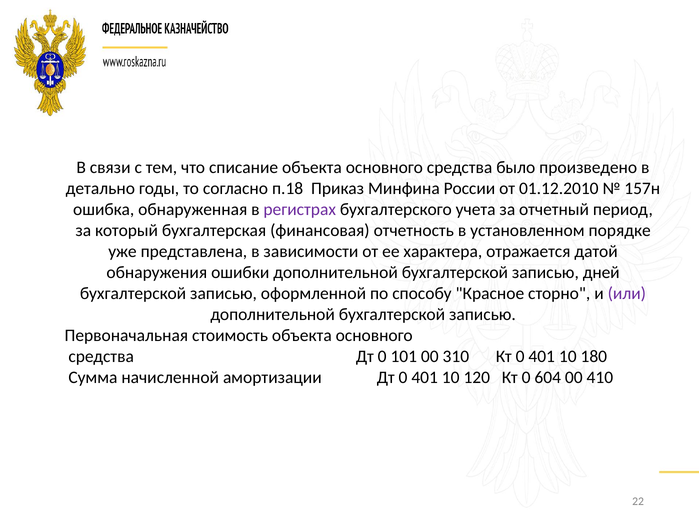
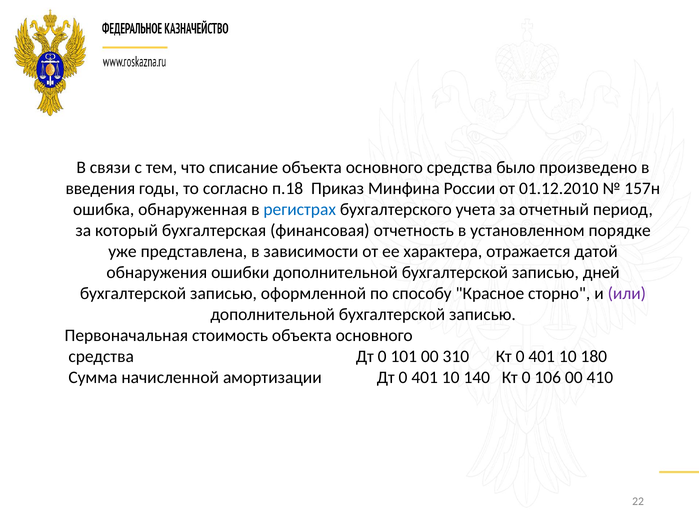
детально: детально -> введения (100, 188)
регистрах colour: purple -> blue (300, 209)
120: 120 -> 140 (477, 377)
604: 604 -> 106 (548, 377)
